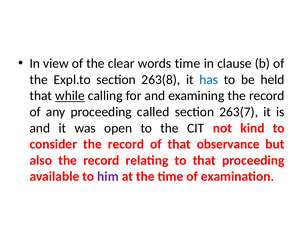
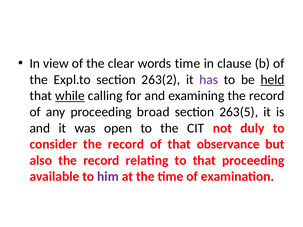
263(8: 263(8 -> 263(2 (161, 80)
has colour: blue -> purple (209, 80)
held underline: none -> present (273, 80)
called: called -> broad (153, 112)
263(7: 263(7 -> 263(5 (239, 112)
kind: kind -> duly (252, 128)
